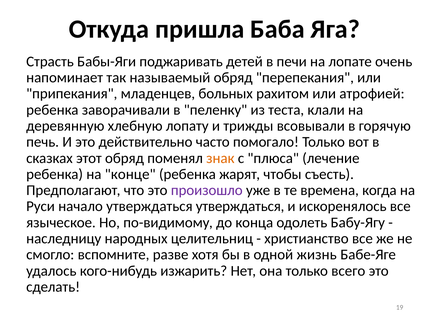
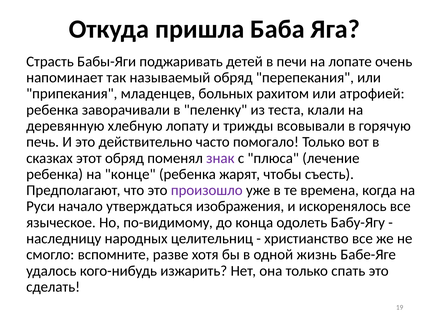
знак colour: orange -> purple (220, 158)
утверждаться утверждаться: утверждаться -> изображения (240, 206)
всего: всего -> спать (348, 271)
